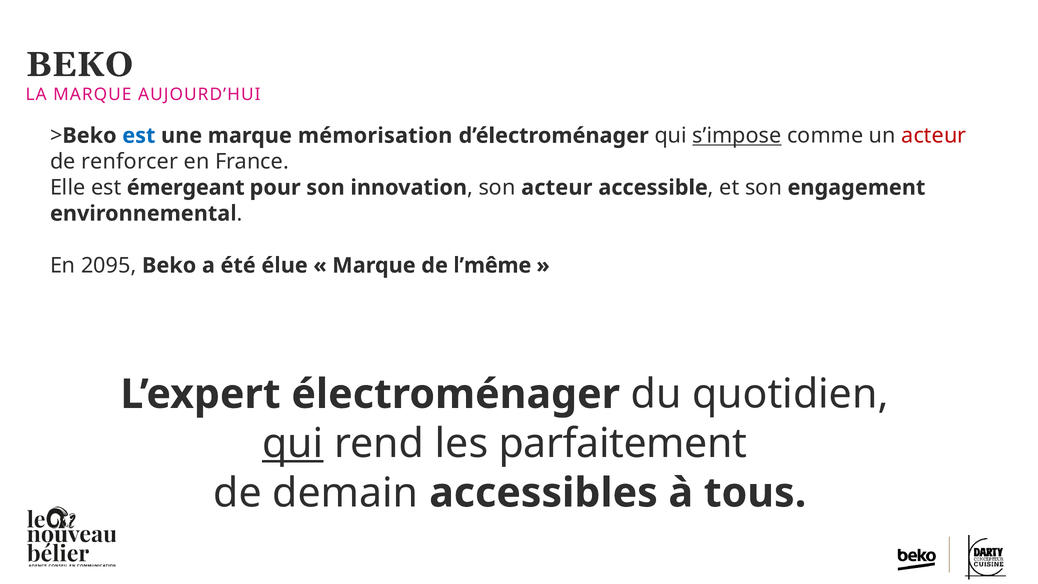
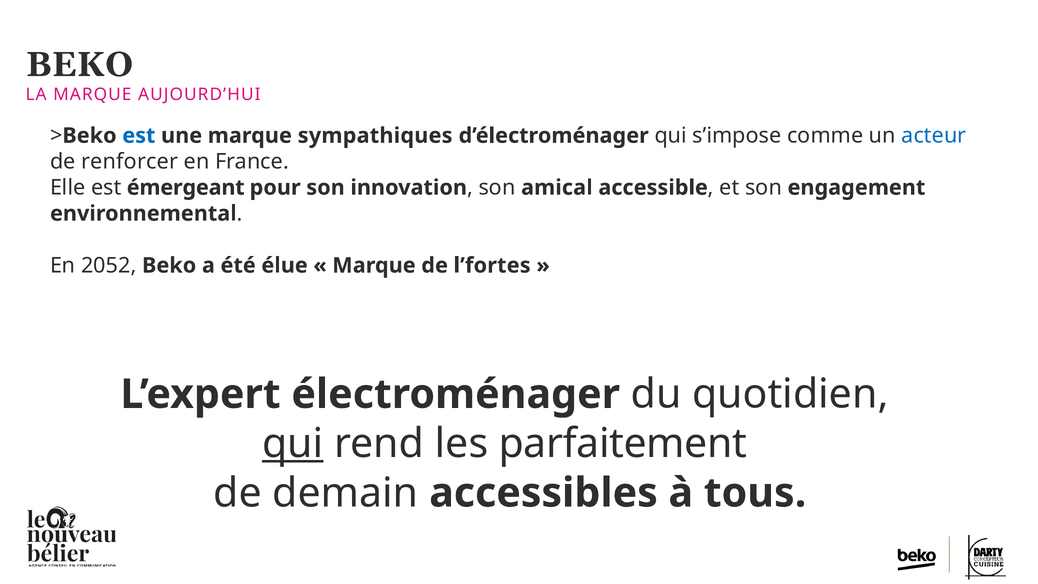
mémorisation: mémorisation -> sympathiques (375, 136)
s’impose underline: present -> none (737, 136)
acteur colour: red -> blue (934, 136)
son acteur: acteur -> amical (557, 188)
2095: 2095 -> 2052 (109, 265)
l’même: l’même -> l’fortes (492, 265)
